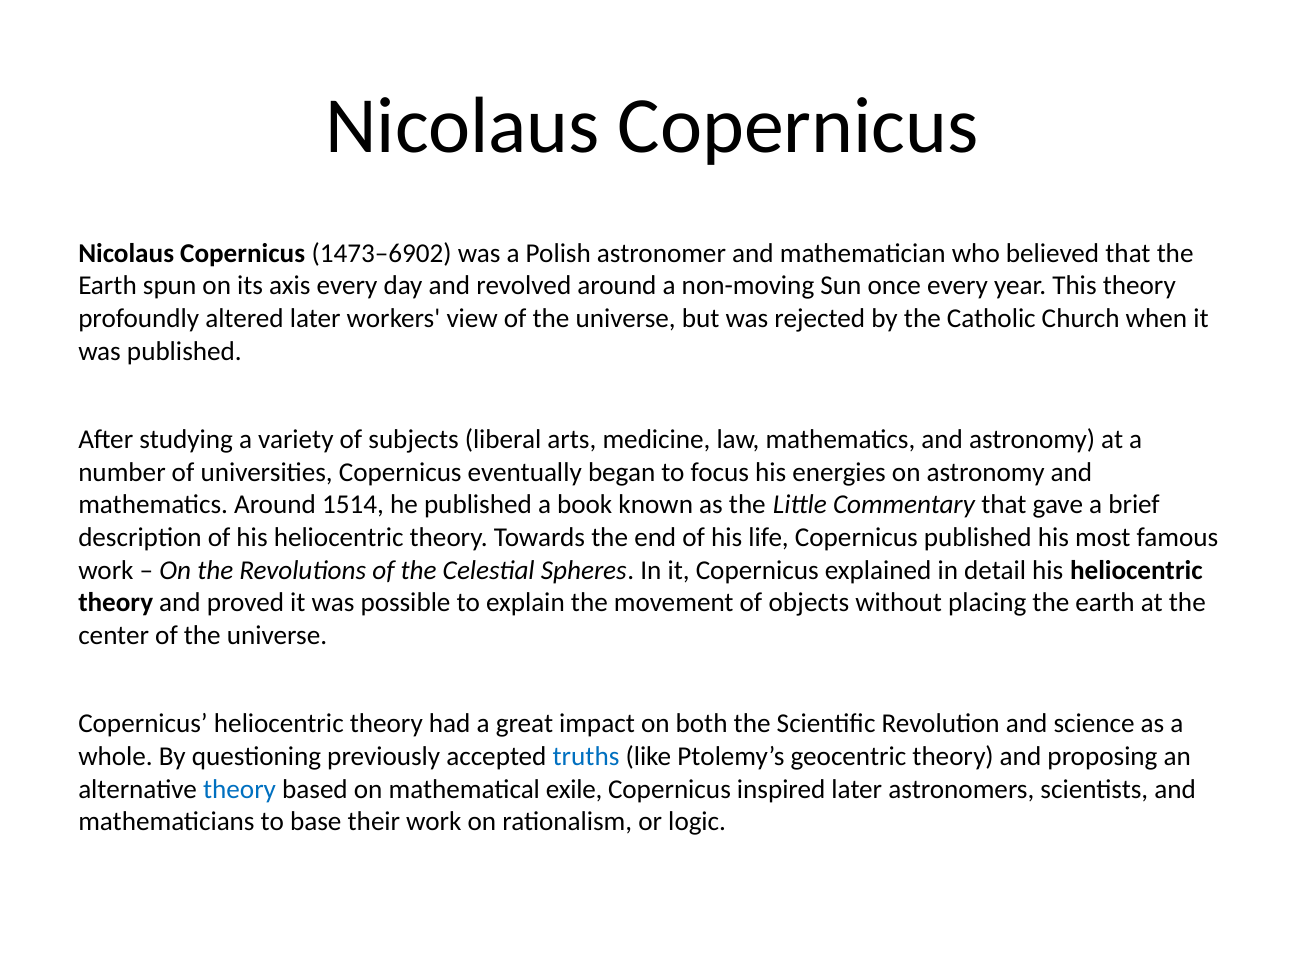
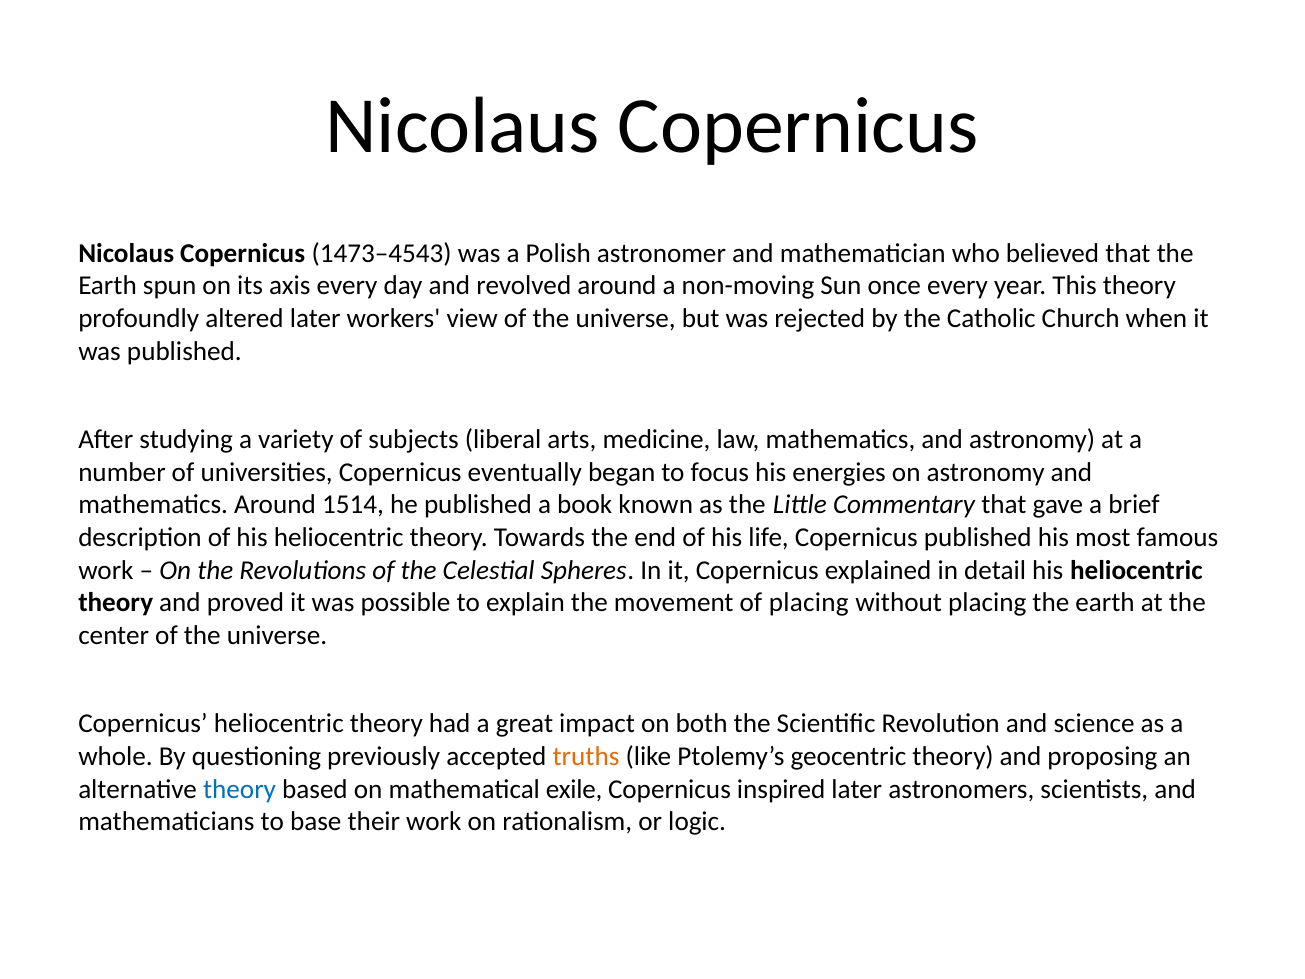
1473–6902: 1473–6902 -> 1473–4543 (382, 253)
of objects: objects -> placing (809, 603)
truths colour: blue -> orange (586, 756)
